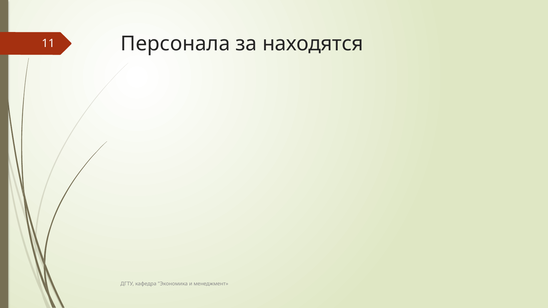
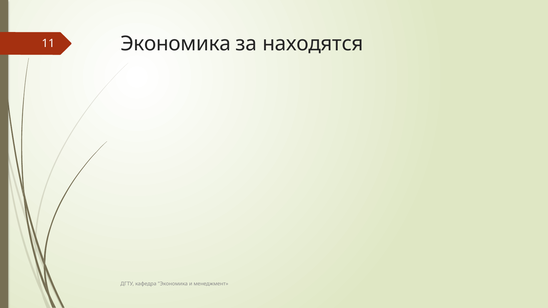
11 Персонала: Персонала -> Экономика (176, 44)
